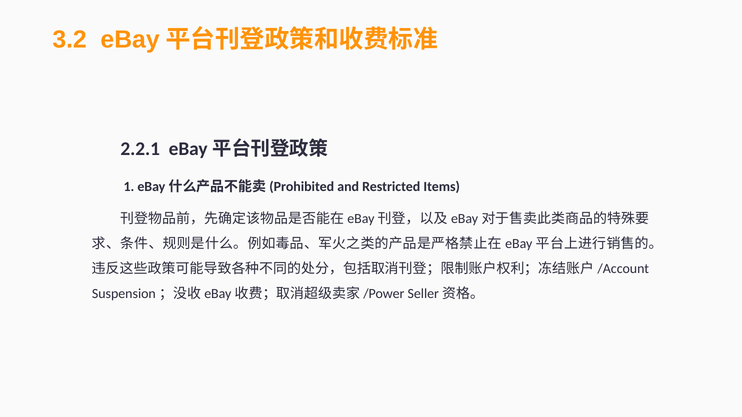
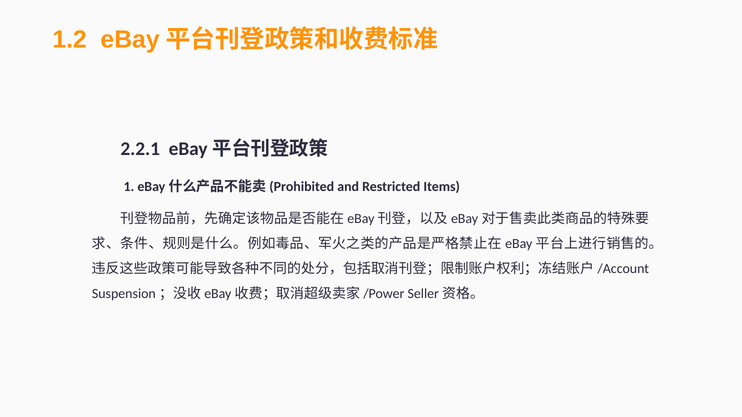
3.2: 3.2 -> 1.2 (70, 40)
